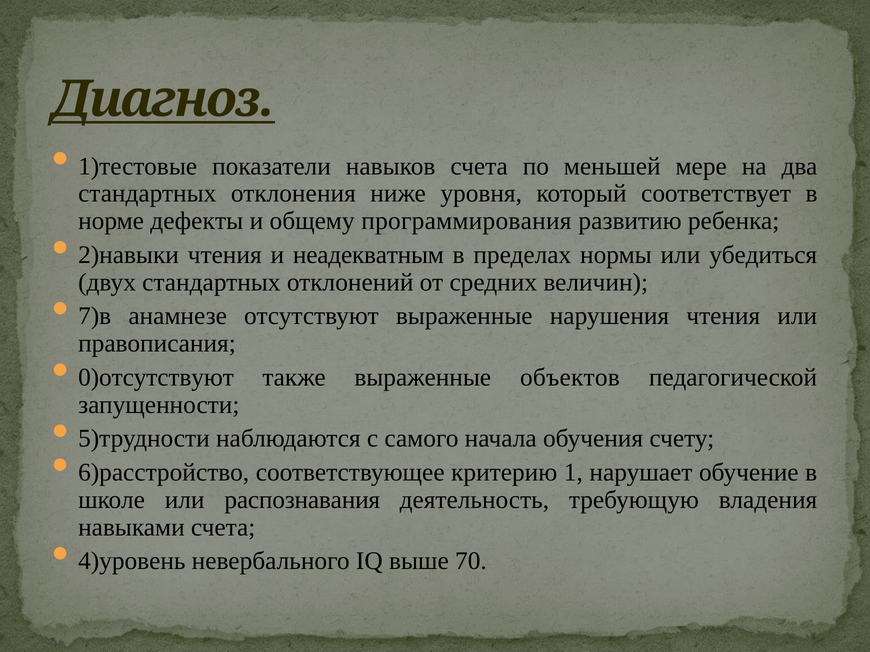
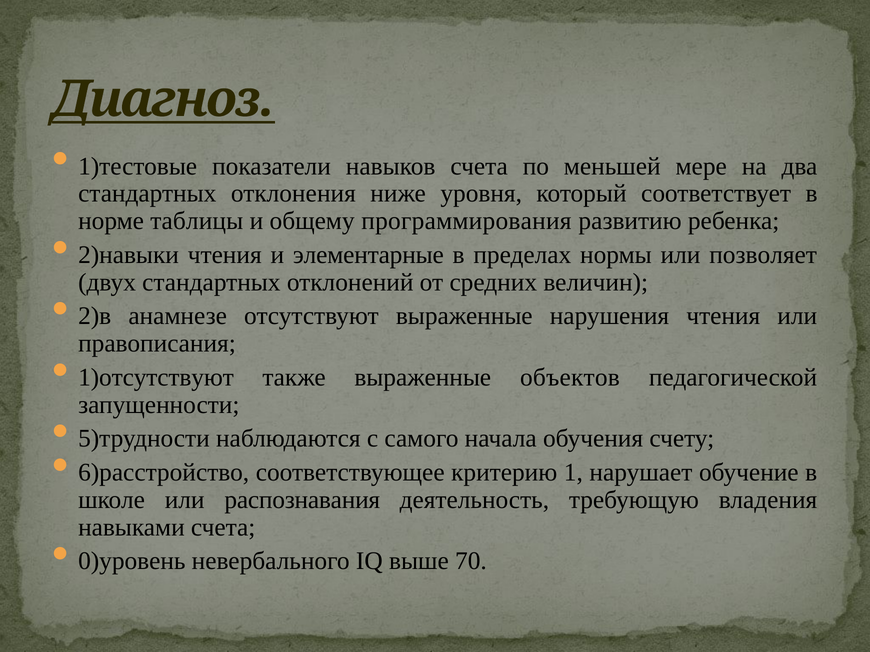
дефекты: дефекты -> таблицы (197, 221)
неадекватным: неадекватным -> элементарные (368, 255)
убедиться: убедиться -> позволяет (763, 255)
7)в: 7)в -> 2)в (95, 316)
0)отсутствуют: 0)отсутствуют -> 1)отсутствуют (156, 378)
4)уровень: 4)уровень -> 0)уровень (132, 562)
